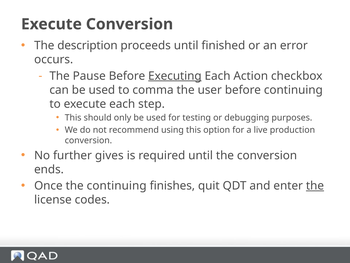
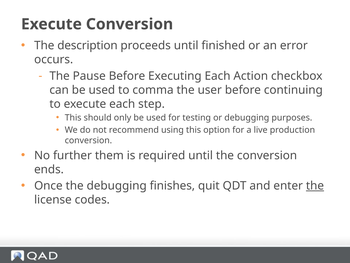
Executing underline: present -> none (175, 76)
gives: gives -> them (109, 155)
the continuing: continuing -> debugging (117, 185)
